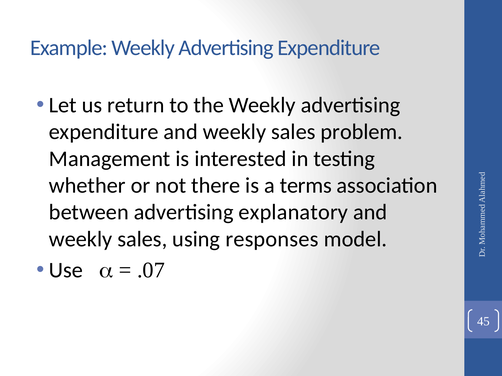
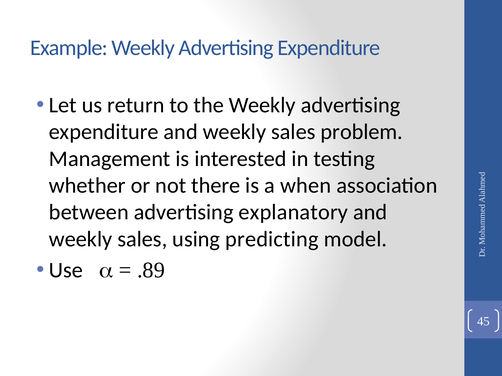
terms: terms -> when (306, 186)
responses: responses -> predicting (272, 239)
.07: .07 -> .89 (151, 271)
